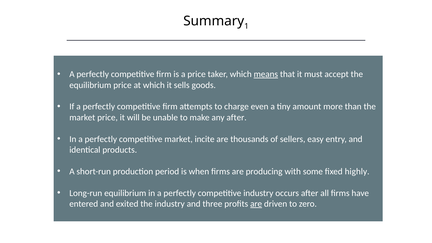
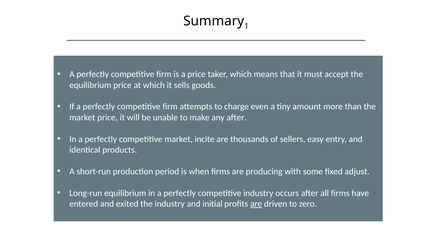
means underline: present -> none (266, 74)
highly: highly -> adjust (357, 171)
three: three -> initial (212, 204)
